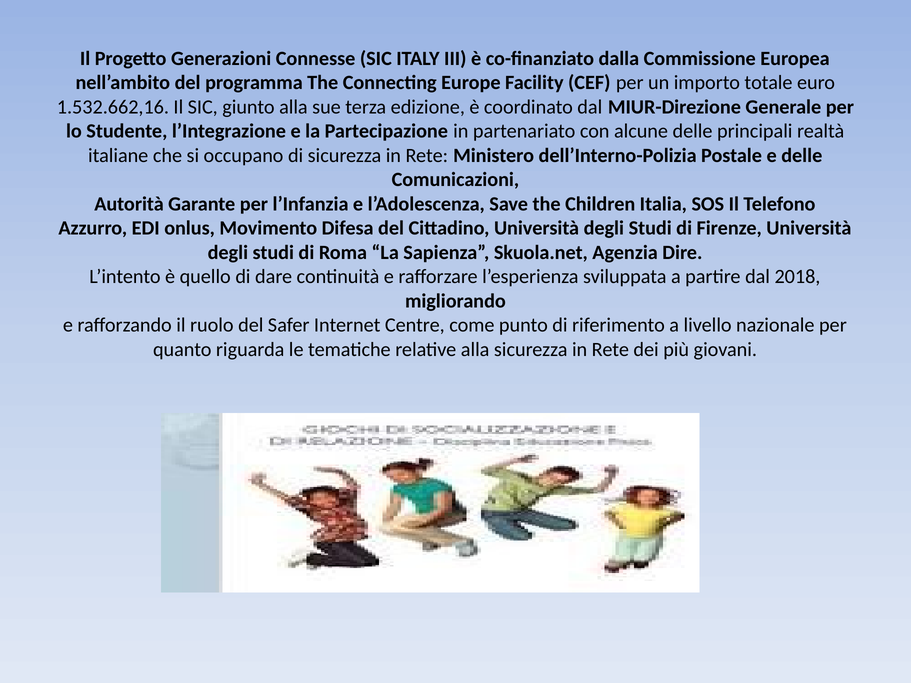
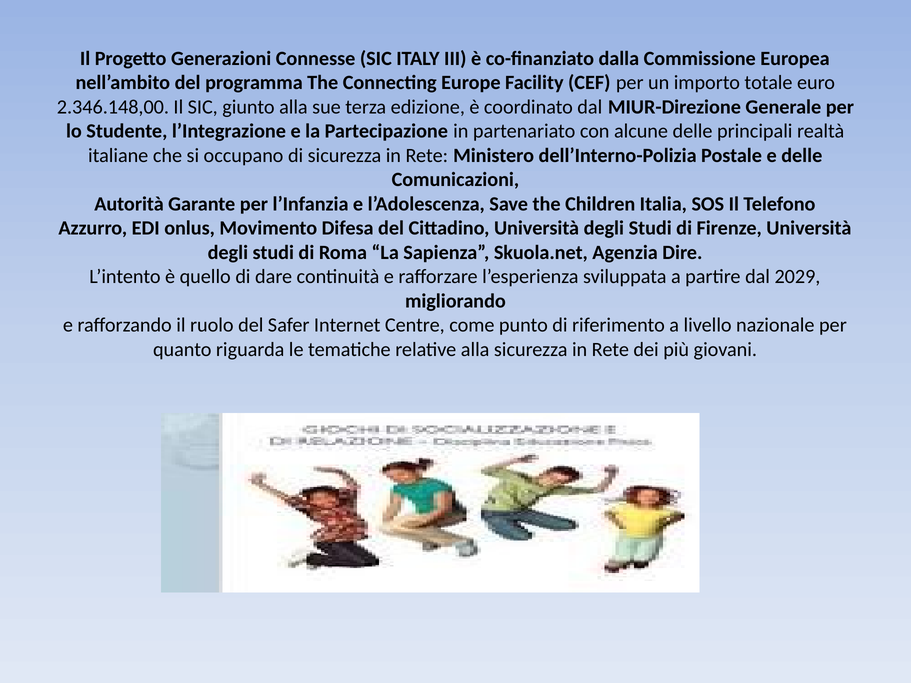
1.532.662,16: 1.532.662,16 -> 2.346.148,00 (113, 107)
2018: 2018 -> 2029 (797, 277)
